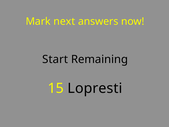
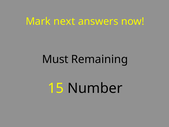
Start: Start -> Must (55, 59)
Lopresti: Lopresti -> Number (95, 88)
